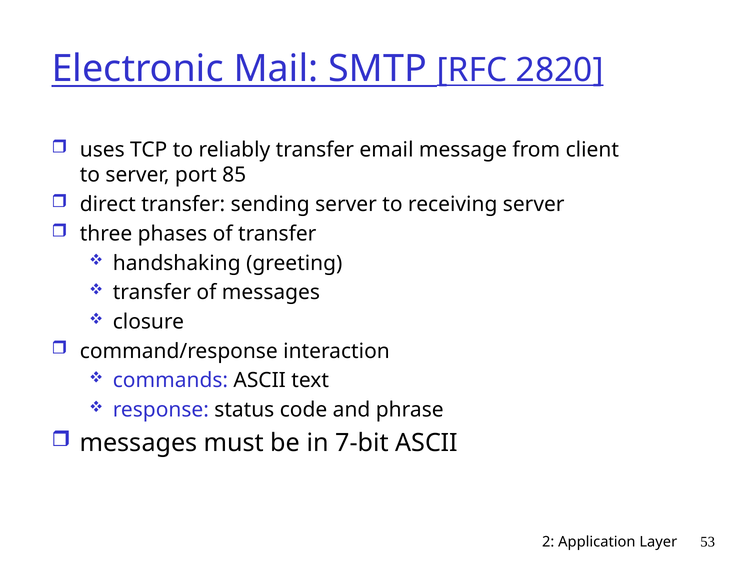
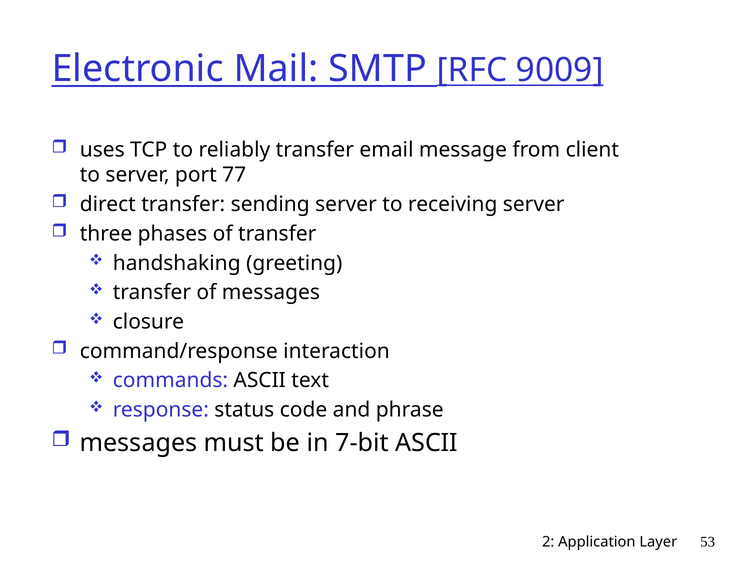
2820: 2820 -> 9009 (560, 70)
85: 85 -> 77 (234, 175)
